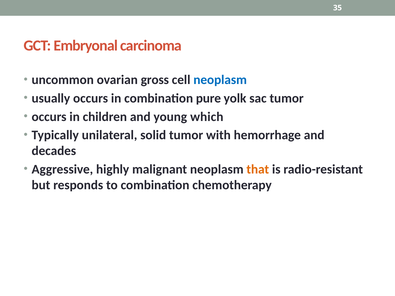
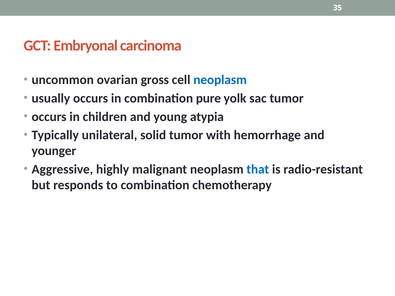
which: which -> atypia (207, 117)
decades: decades -> younger (54, 151)
that colour: orange -> blue (258, 169)
